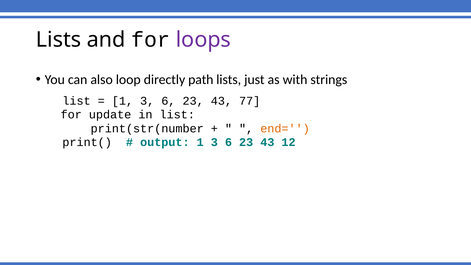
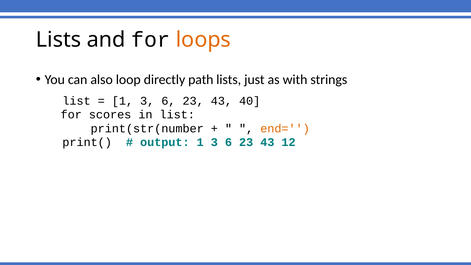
loops colour: purple -> orange (203, 40)
77: 77 -> 40 (250, 101)
update: update -> scores (110, 115)
